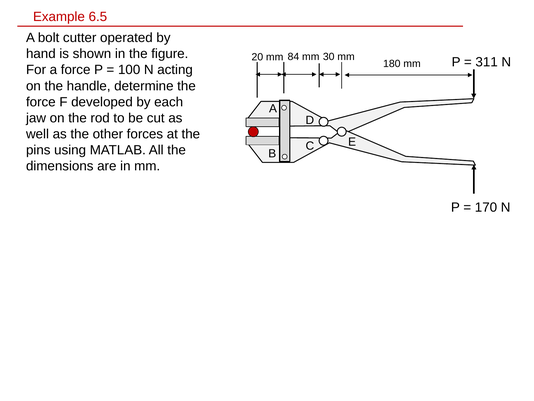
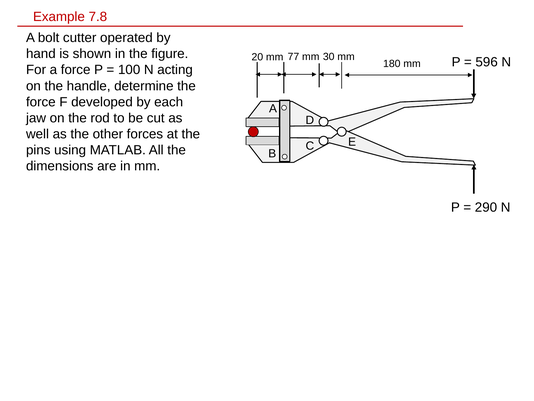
6.5: 6.5 -> 7.8 (98, 17)
311: 311 -> 596 (487, 62)
84: 84 -> 77 (293, 57)
170: 170 -> 290 (486, 207)
